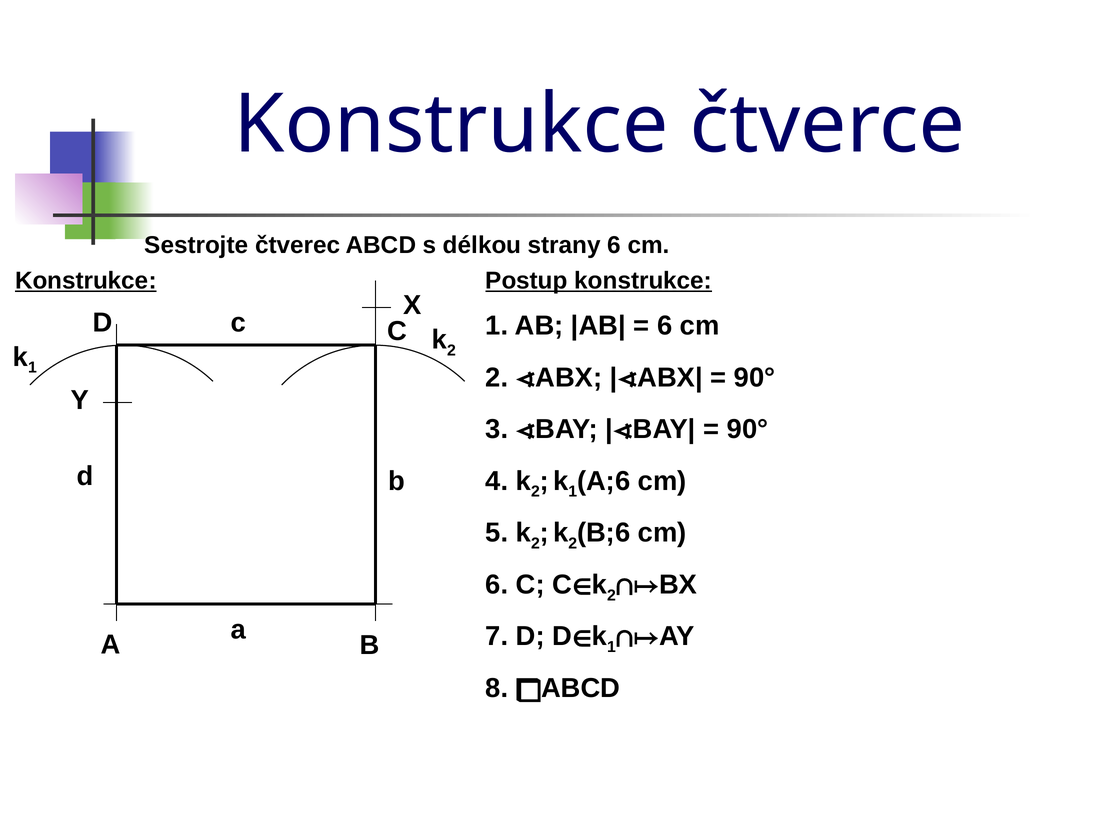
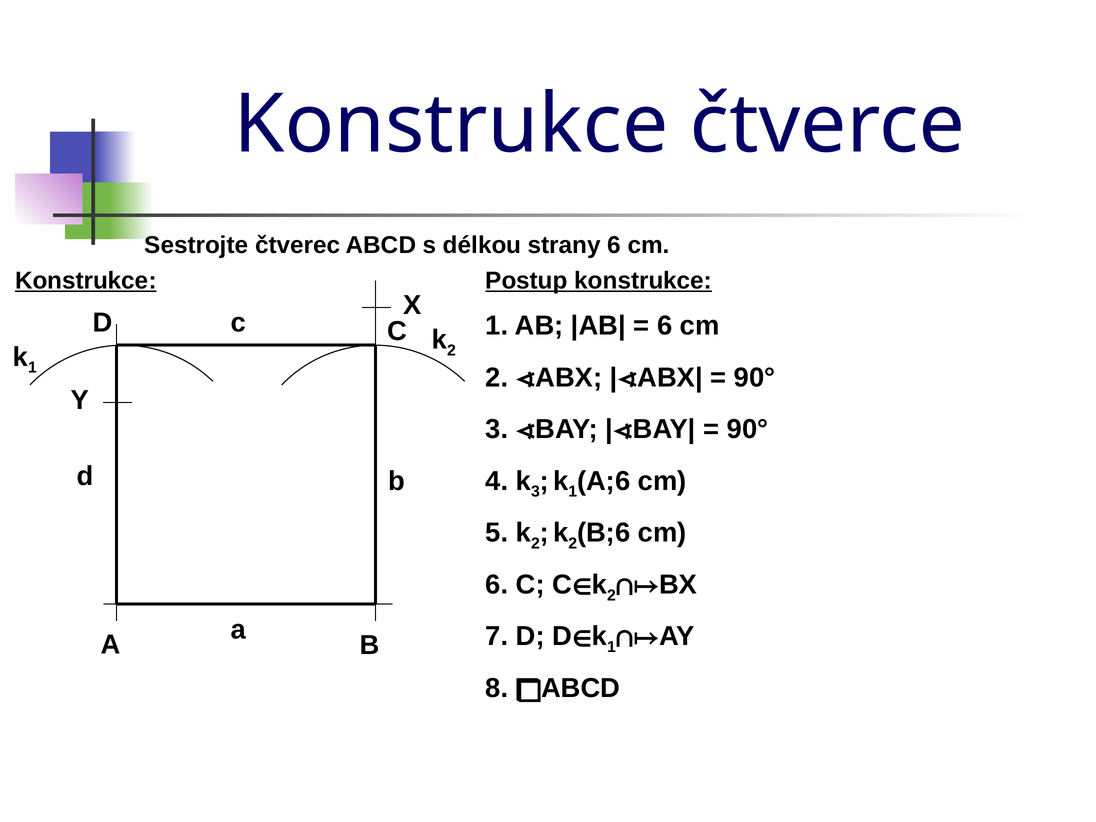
2: 2 -> 3 (535, 492)
